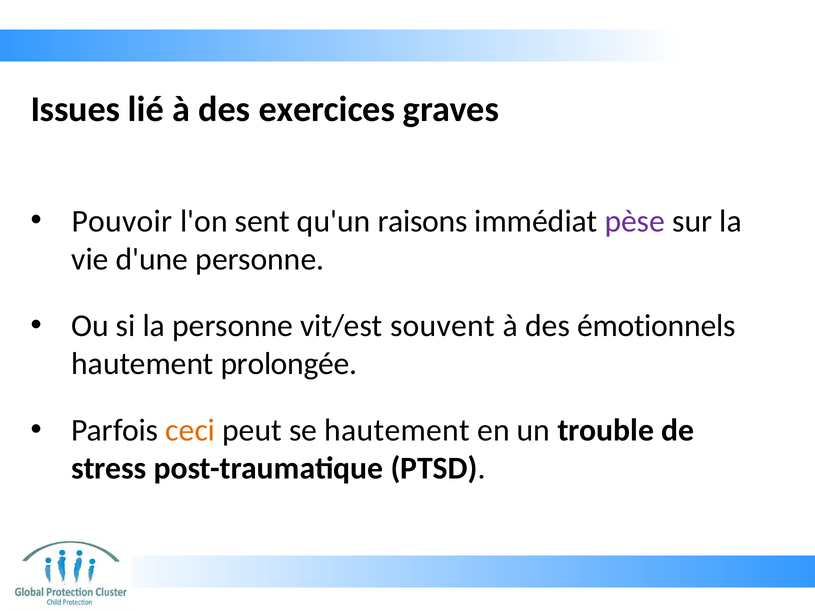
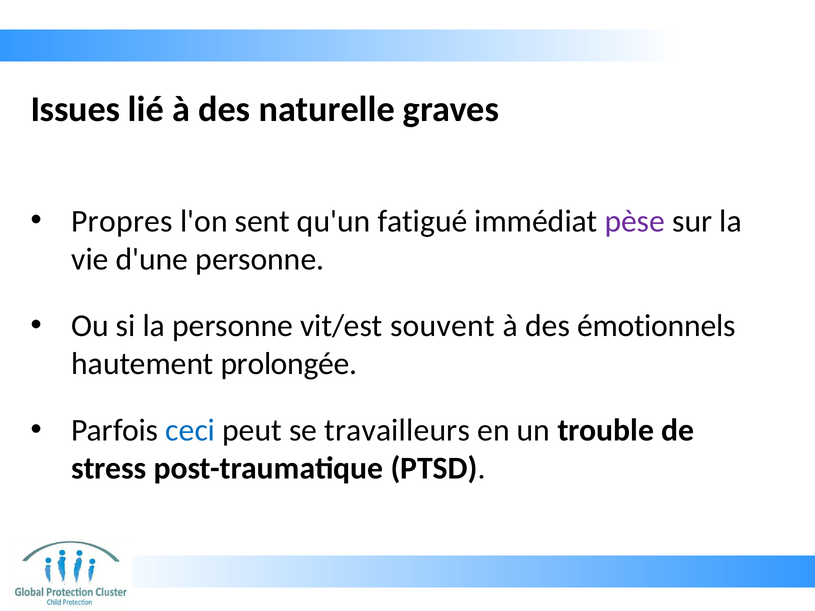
exercices: exercices -> naturelle (327, 109)
Pouvoir: Pouvoir -> Propres (122, 221)
raisons: raisons -> fatigué (422, 221)
ceci colour: orange -> blue (190, 431)
se hautement: hautement -> travailleurs (397, 431)
